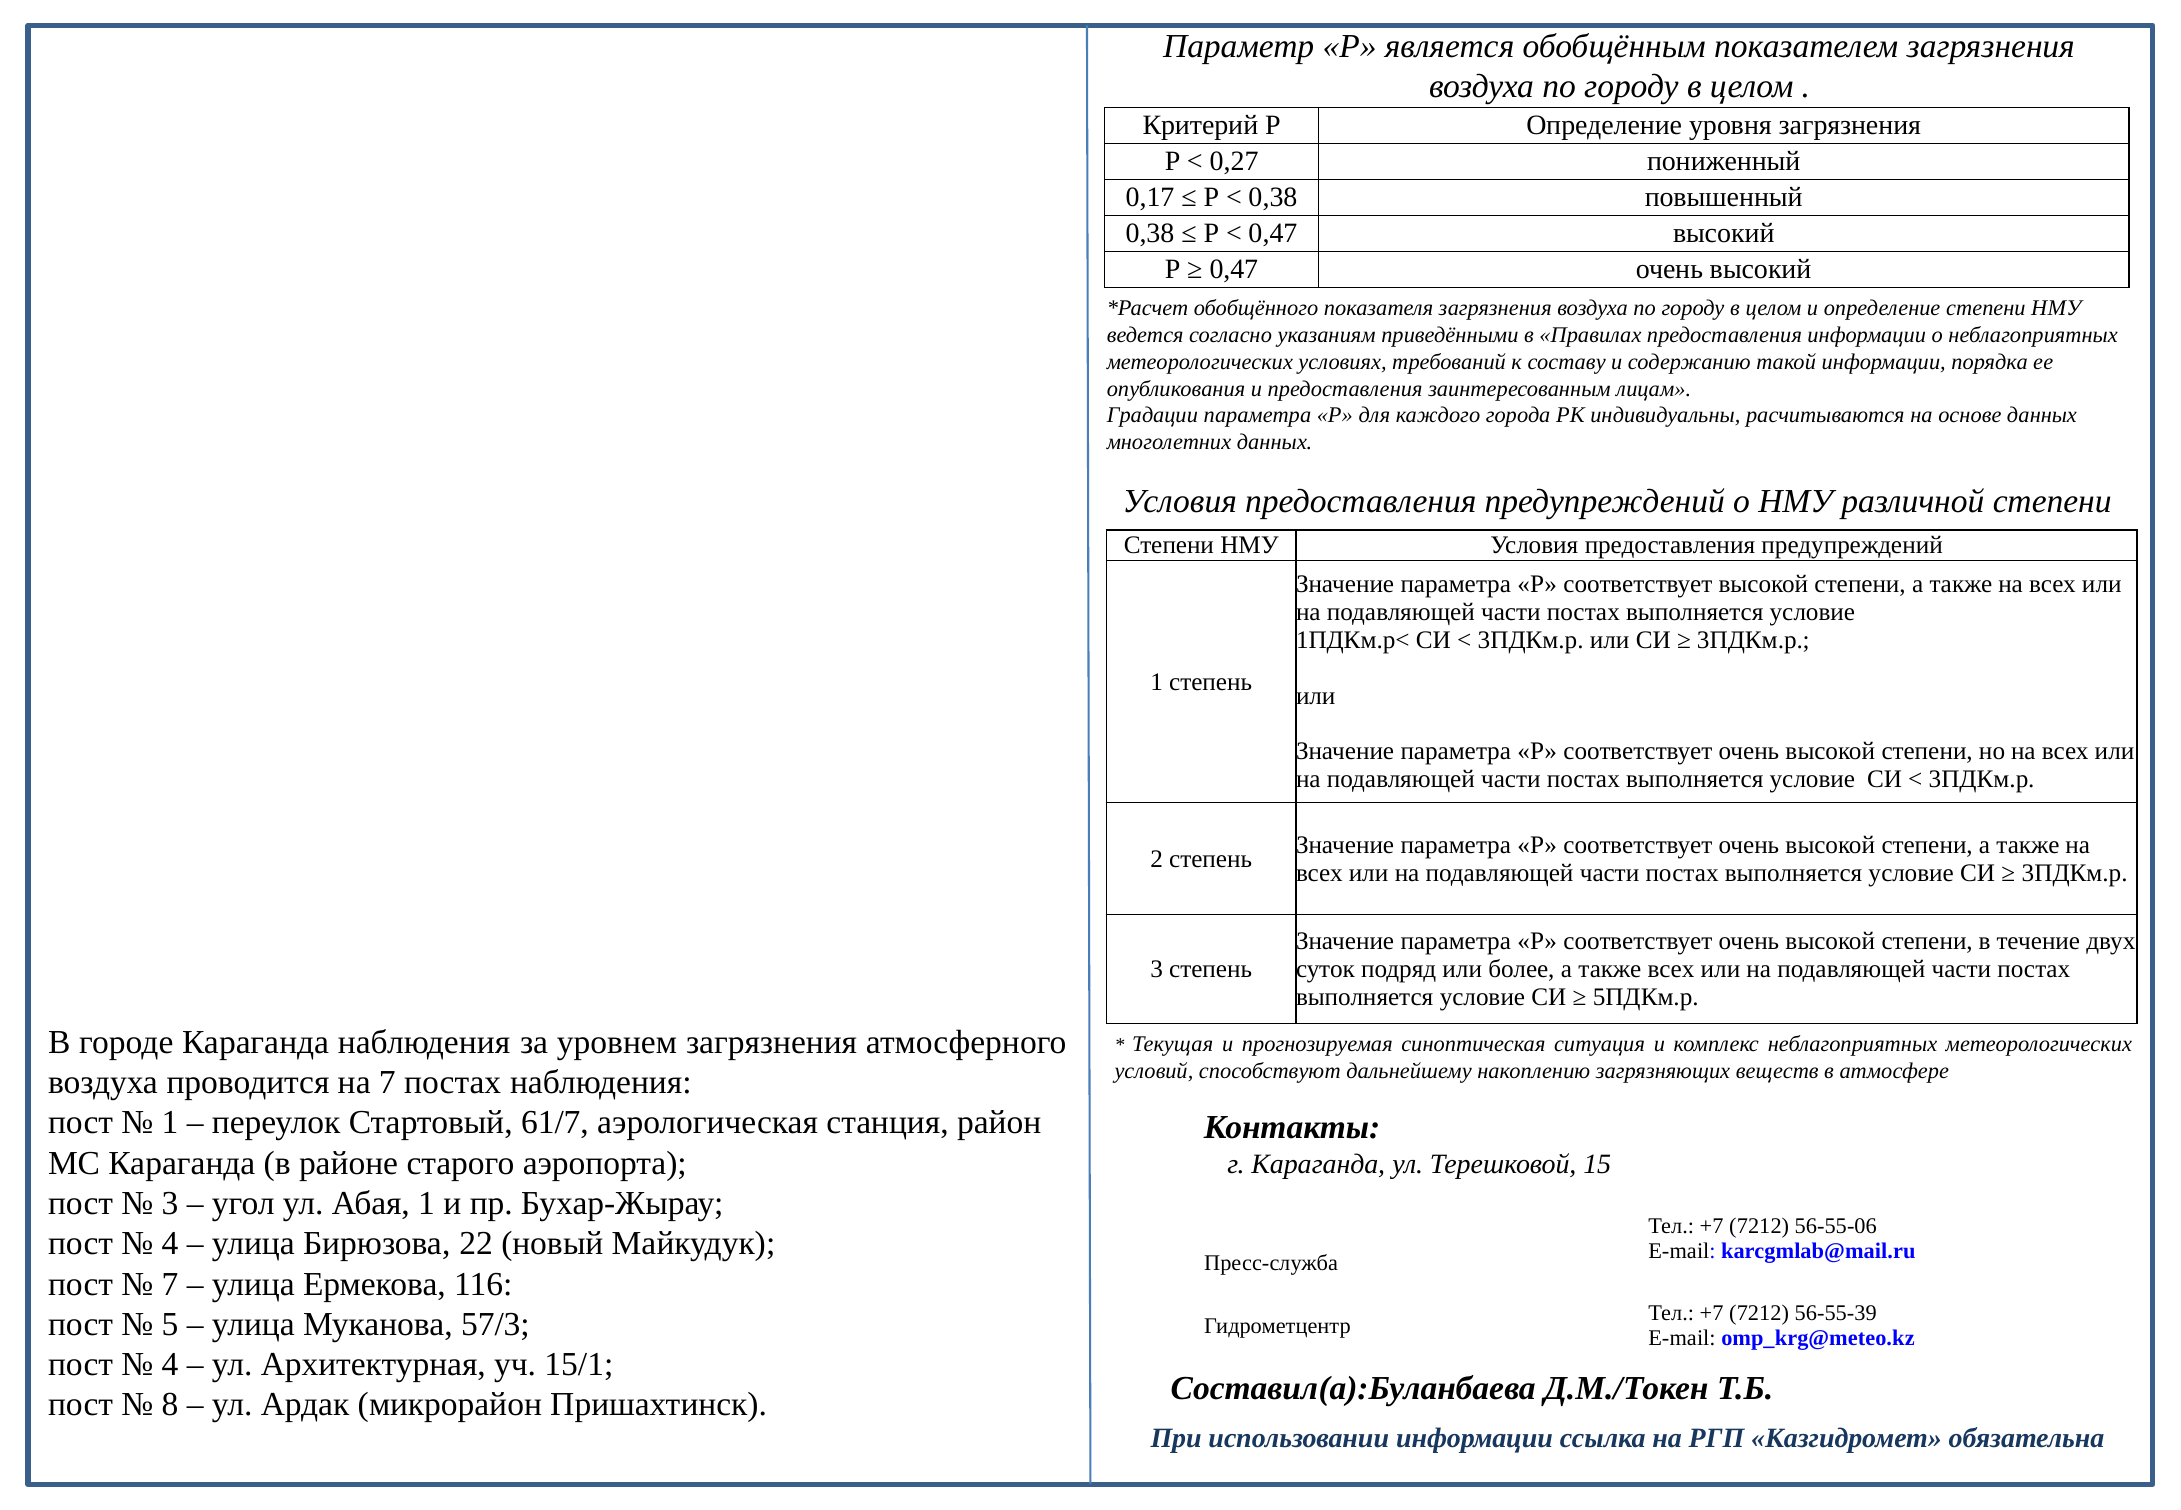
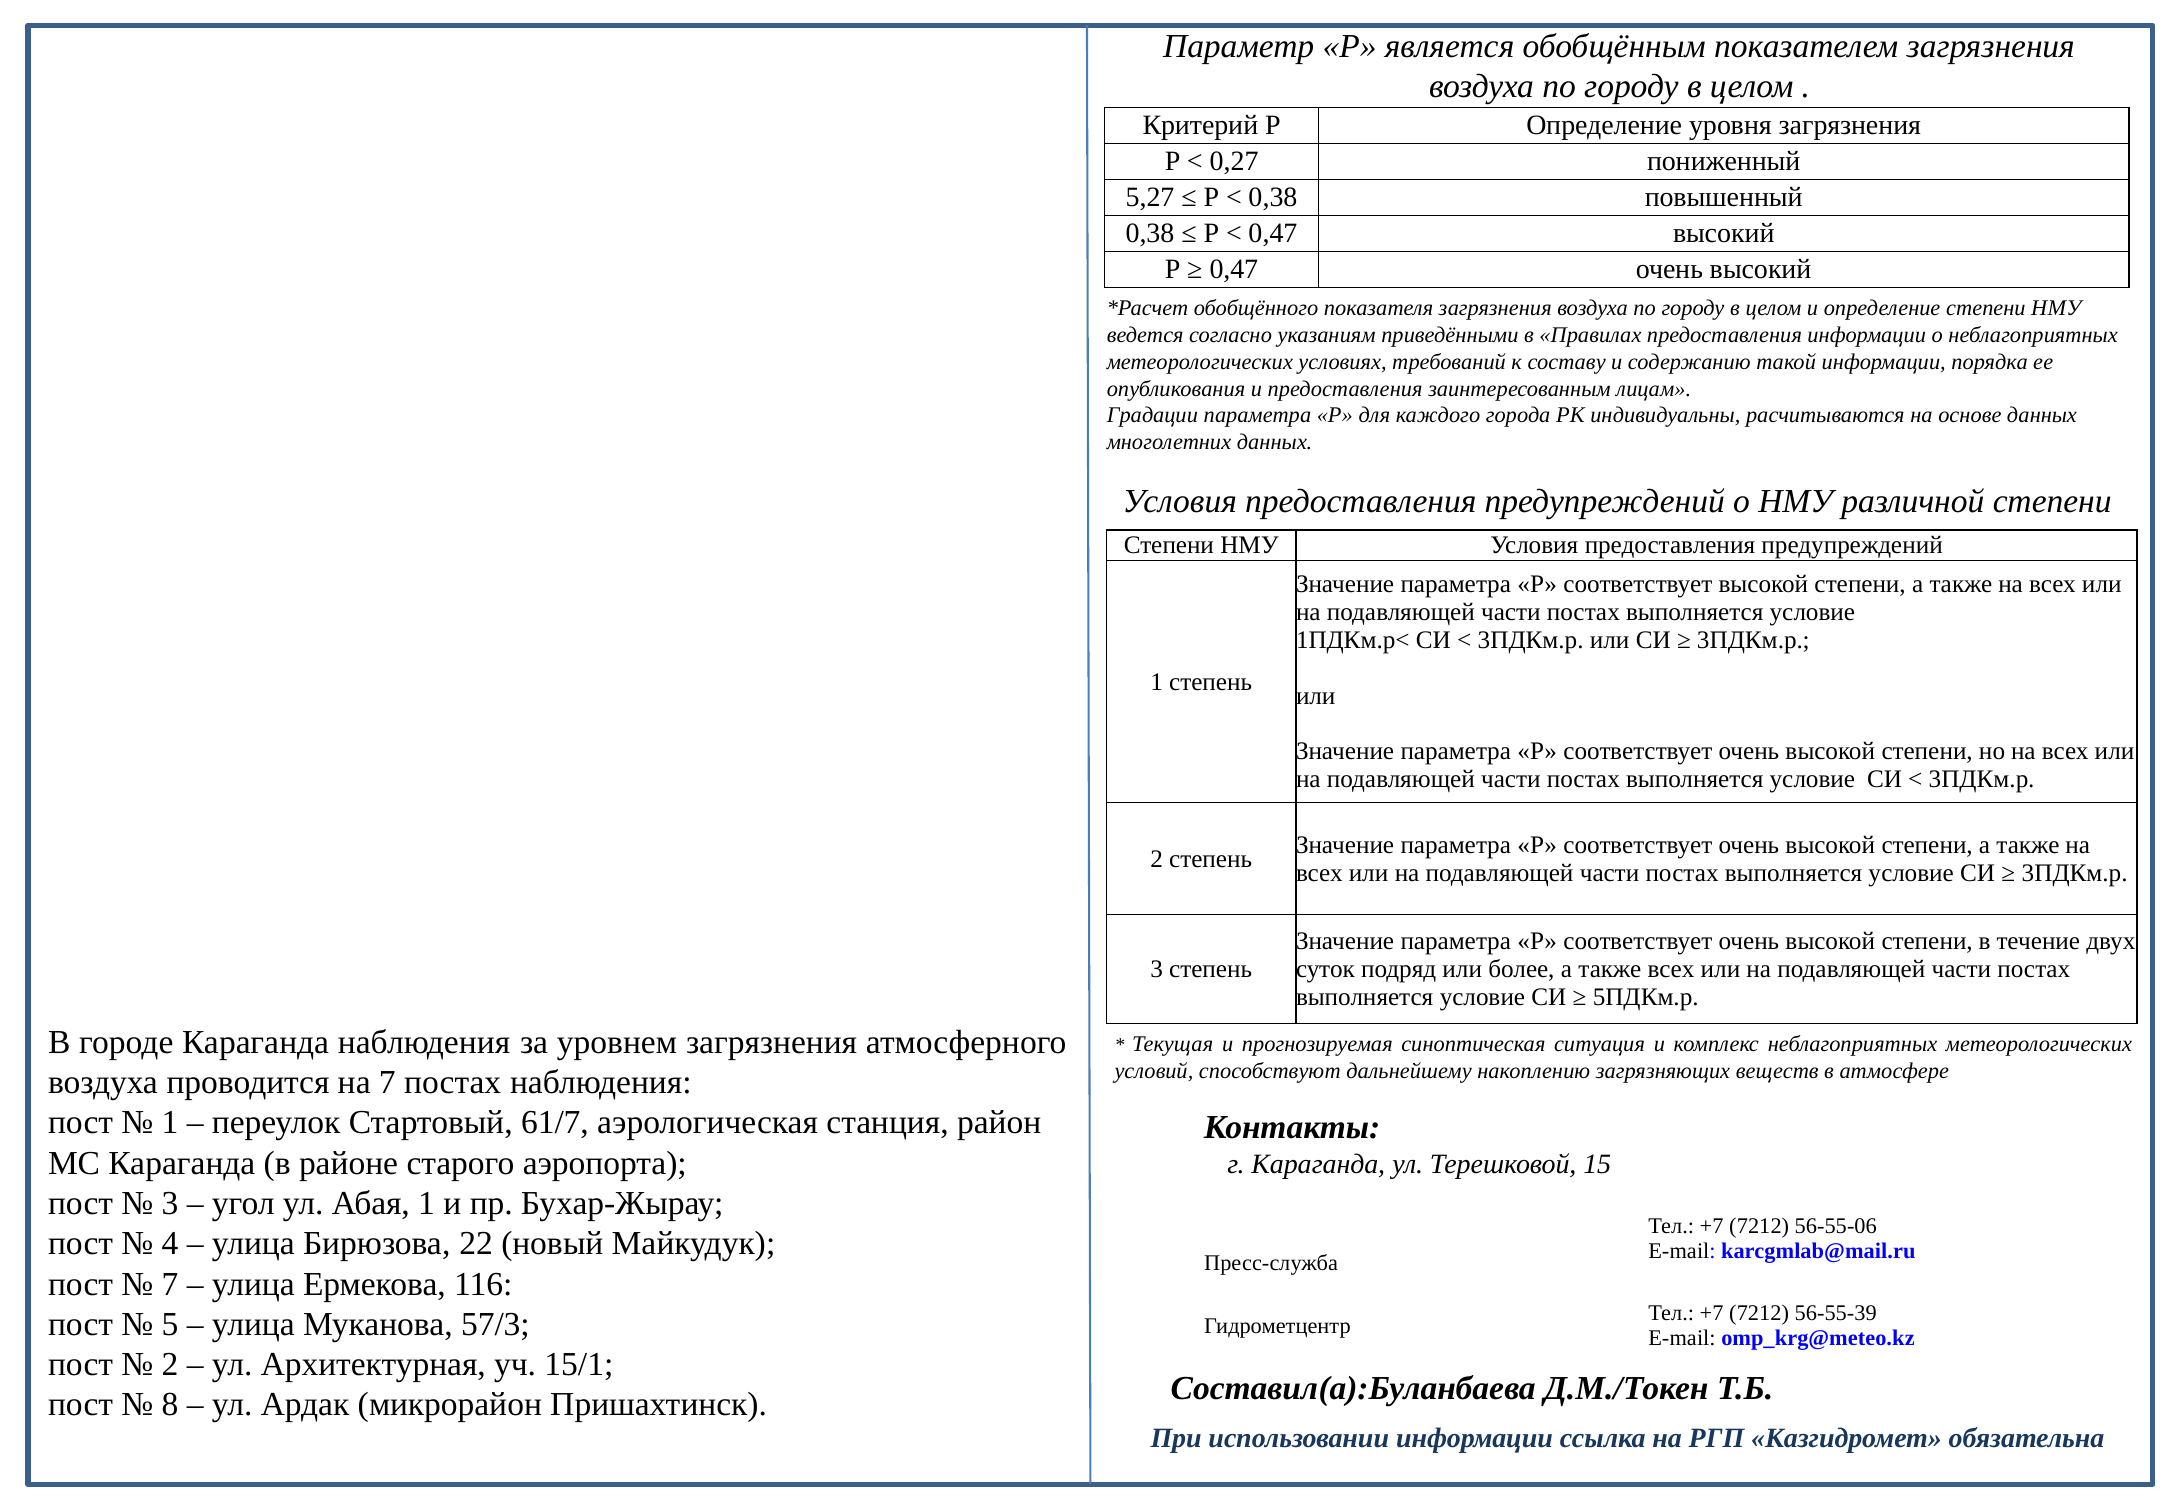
0,17: 0,17 -> 5,27 (1150, 197)
4: 4 -> 2 (170, 1364)
